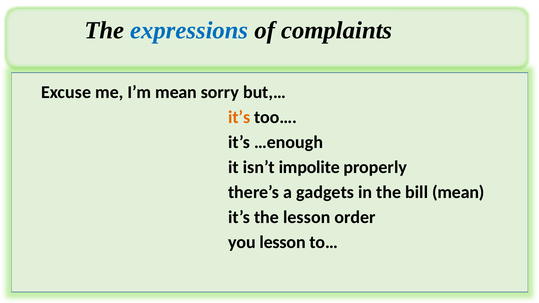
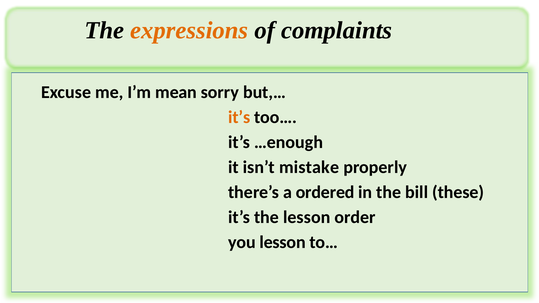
expressions colour: blue -> orange (189, 30)
impolite: impolite -> mistake (309, 167)
gadgets: gadgets -> ordered (325, 192)
bill mean: mean -> these (458, 192)
